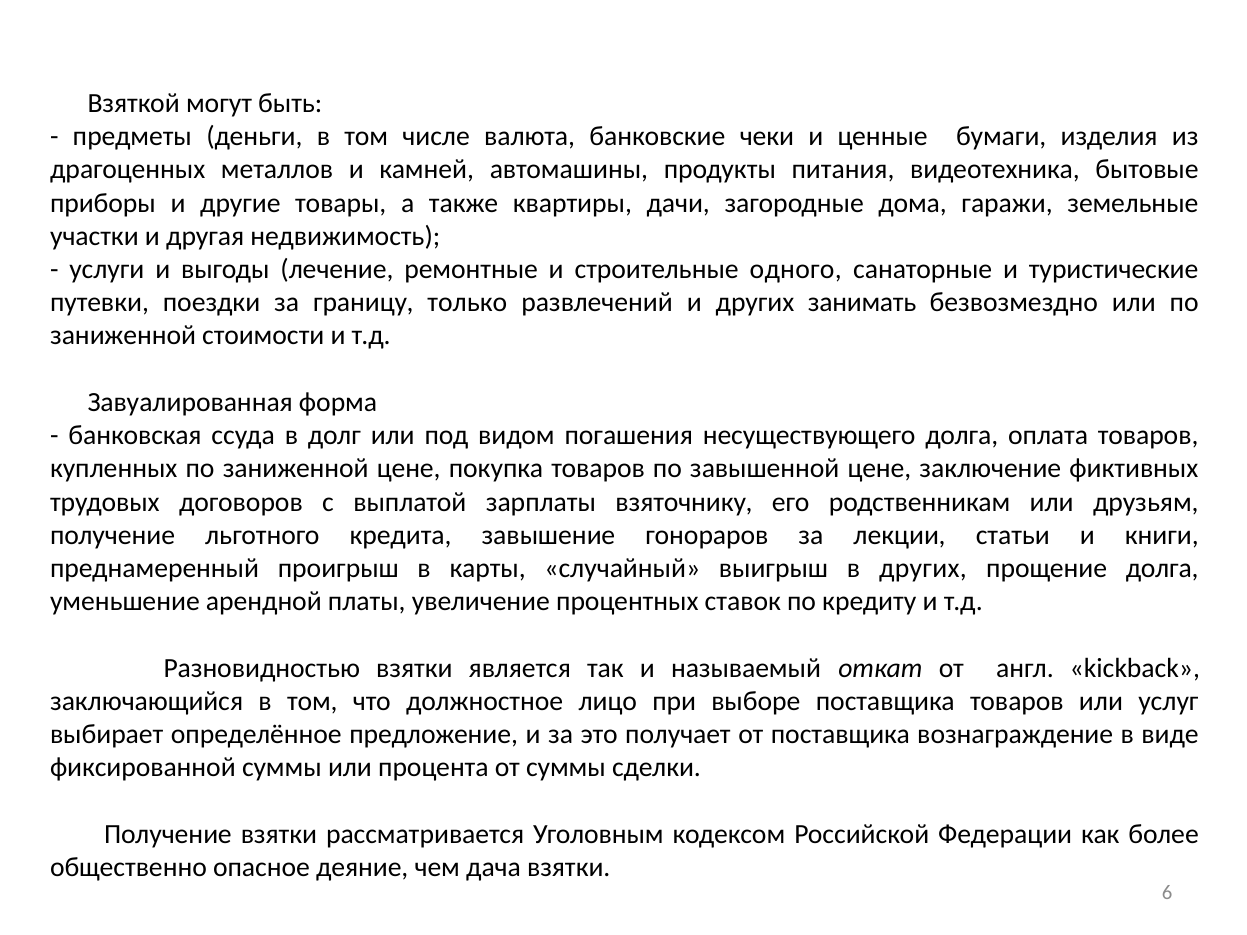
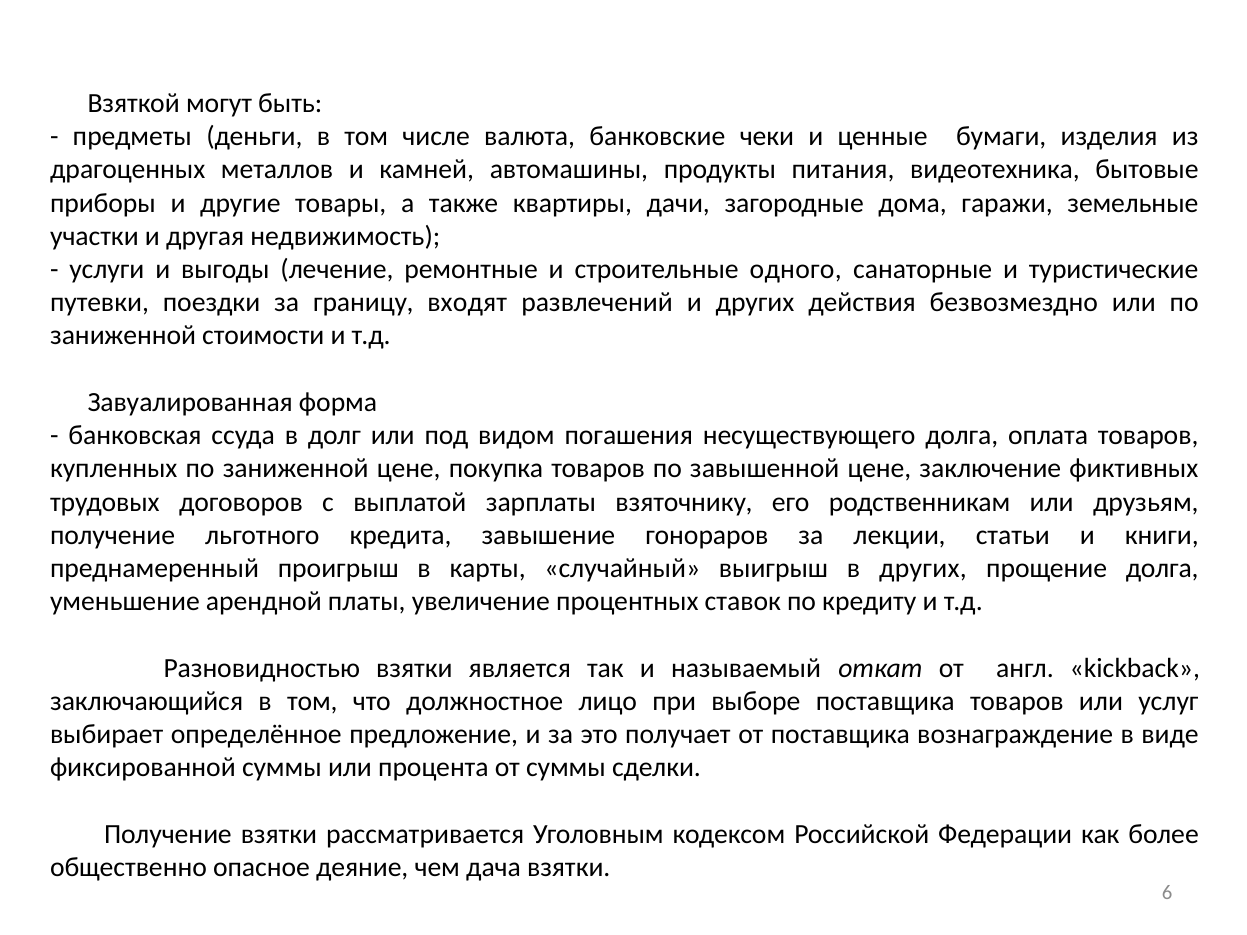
только: только -> входят (467, 303)
занимать: занимать -> действия (862, 303)
